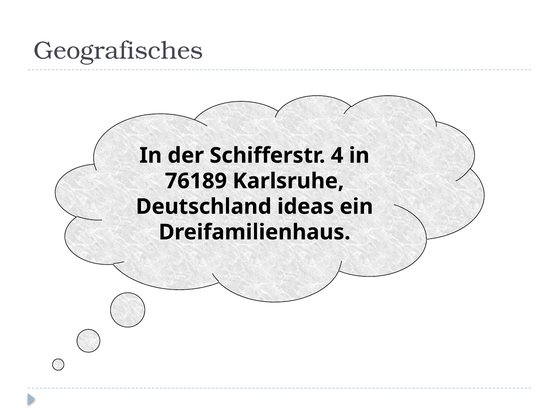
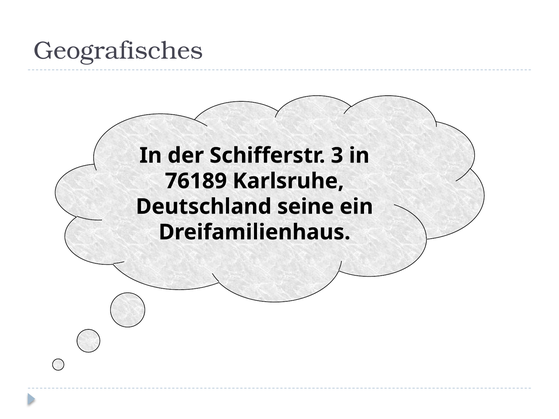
4: 4 -> 3 (337, 156)
ideas: ideas -> seine (306, 207)
